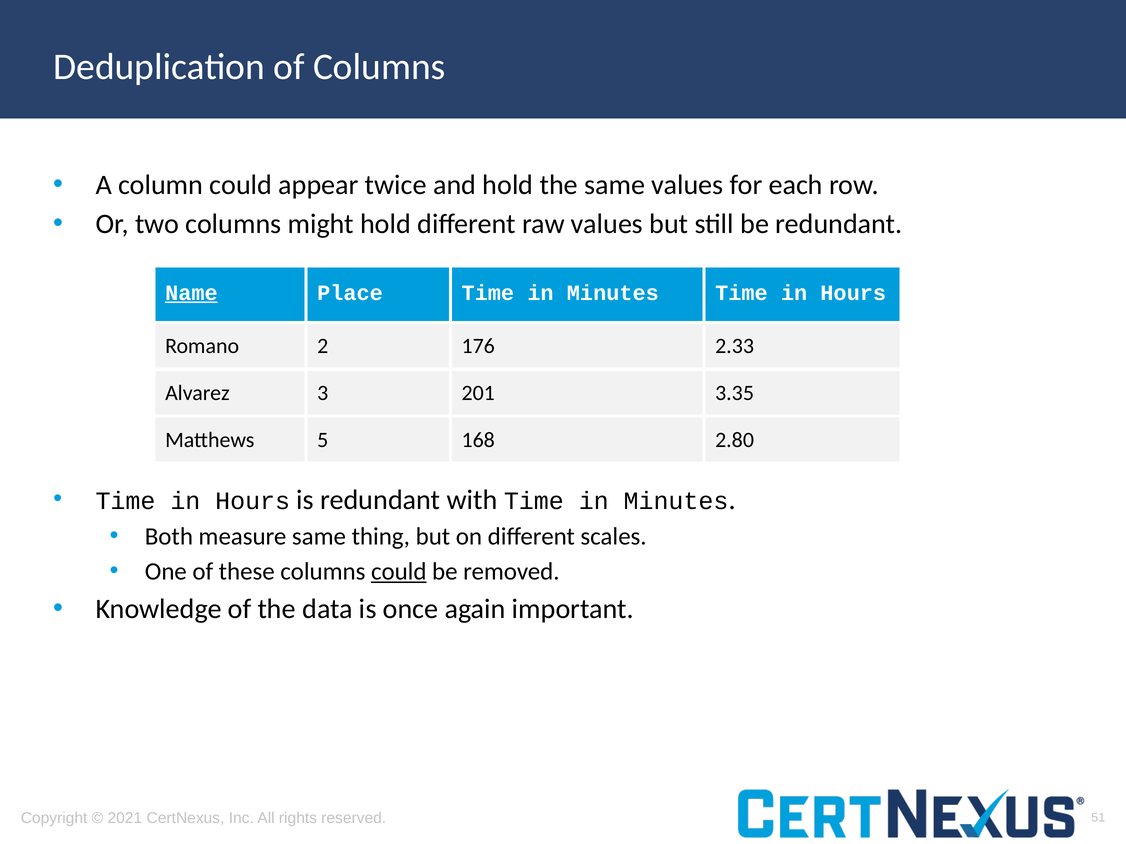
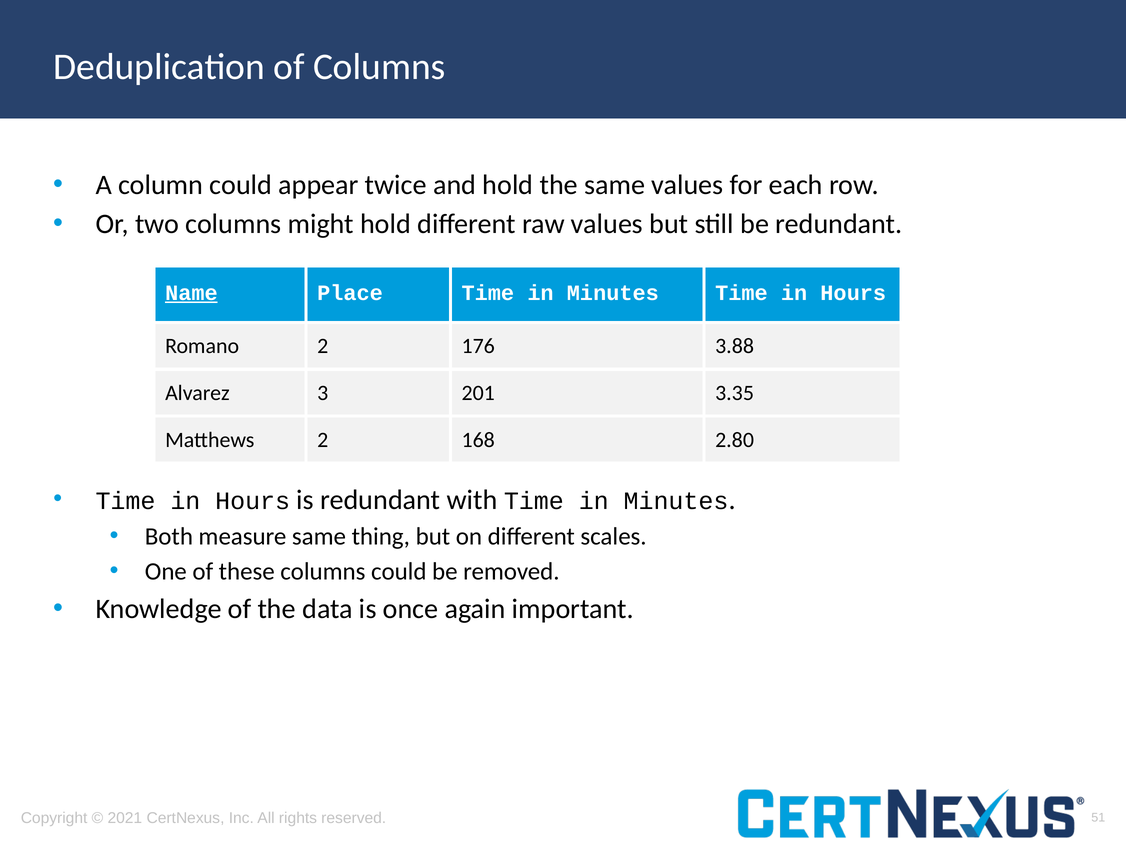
2.33: 2.33 -> 3.88 (735, 346)
Matthews 5: 5 -> 2 (323, 440)
could underline: present -> none (399, 572)
